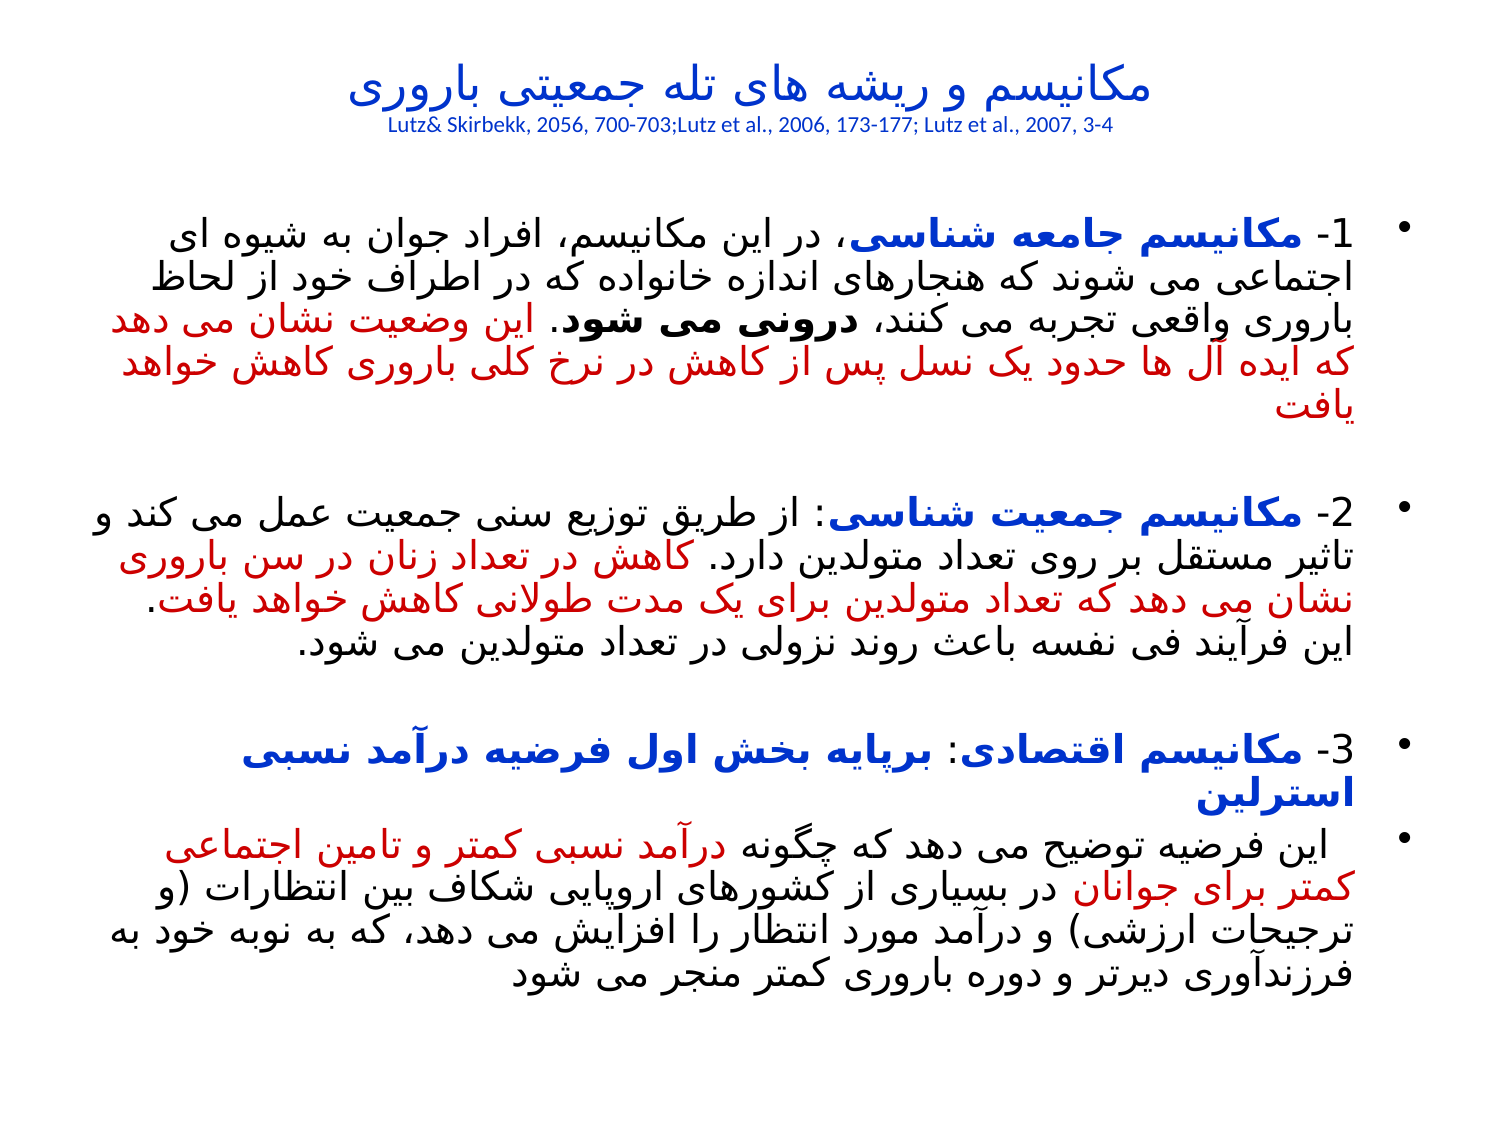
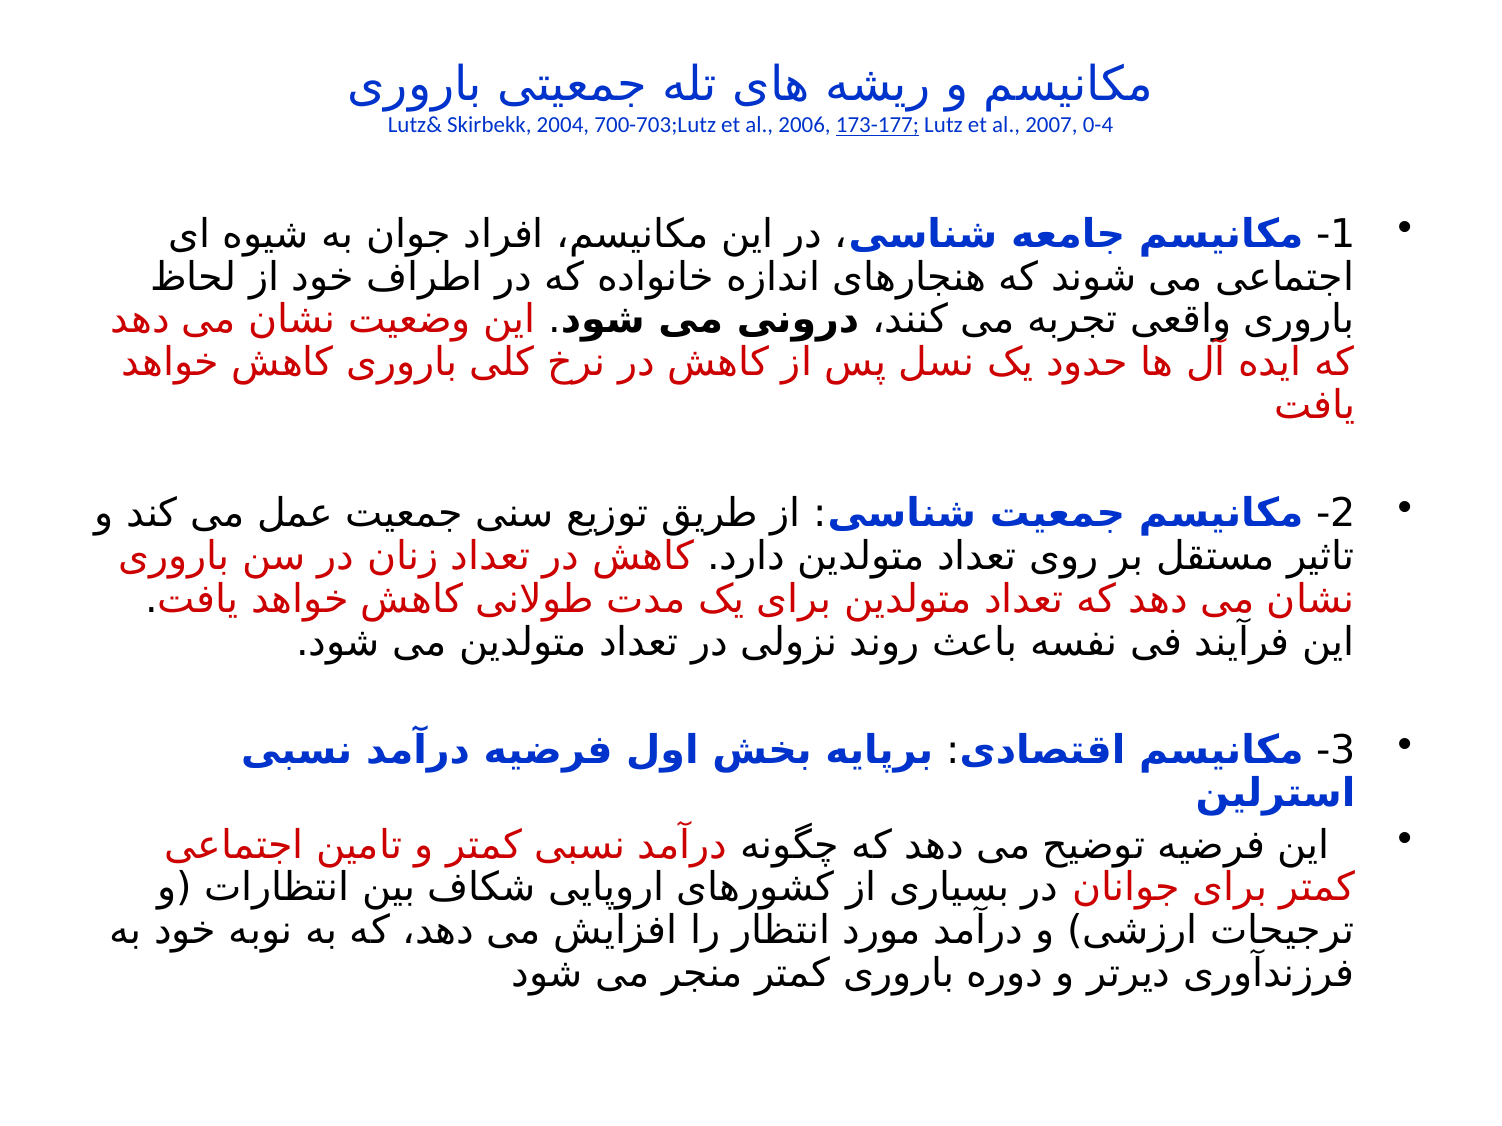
2056: 2056 -> 2004 (563, 125)
173-177 underline: none -> present (877, 125)
3-4: 3-4 -> 0-4 (1098, 125)
